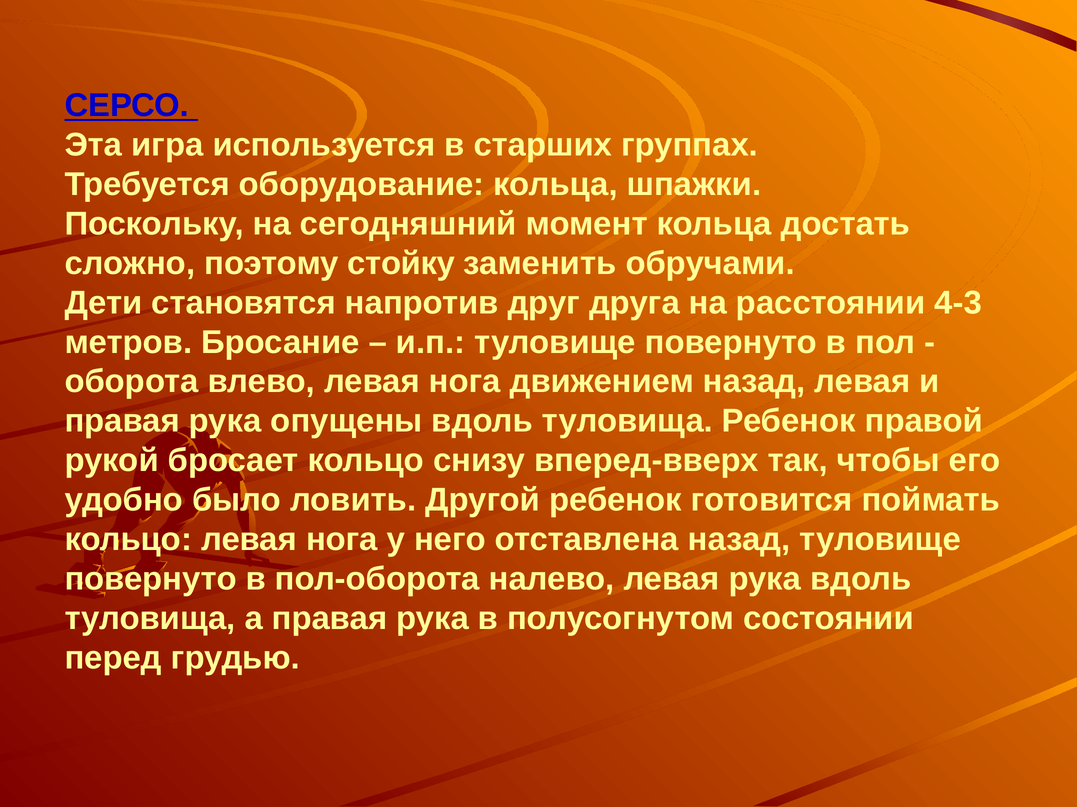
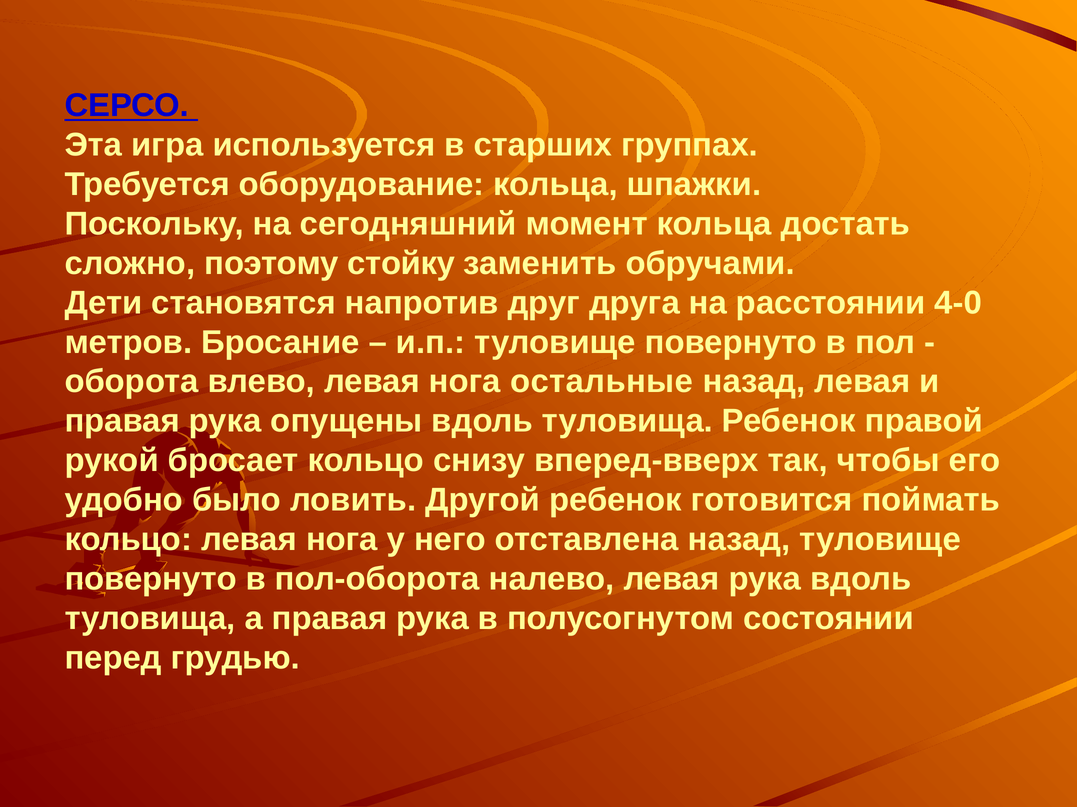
4-3: 4-3 -> 4-0 (958, 303)
движением: движением -> остальные (602, 382)
